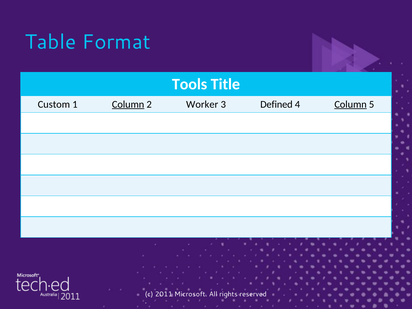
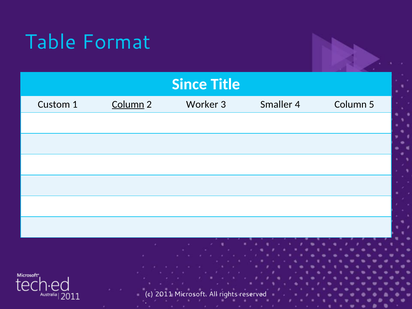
Tools: Tools -> Since (190, 84)
Defined: Defined -> Smaller (276, 104)
Column underline: present -> none (351, 104)
